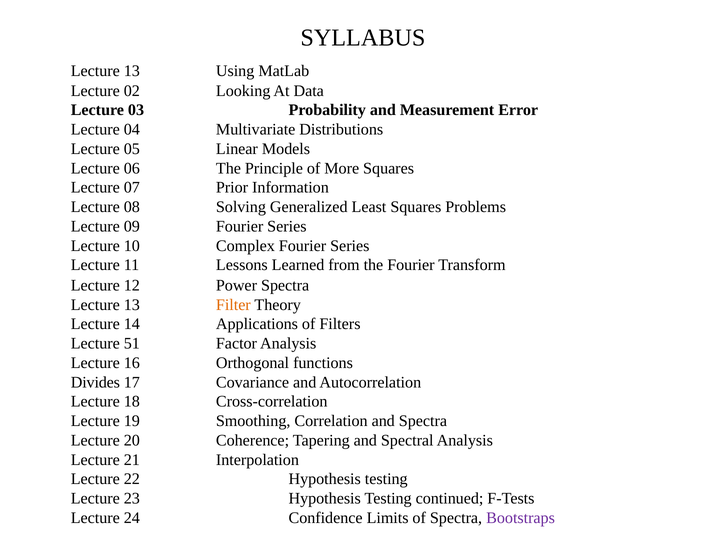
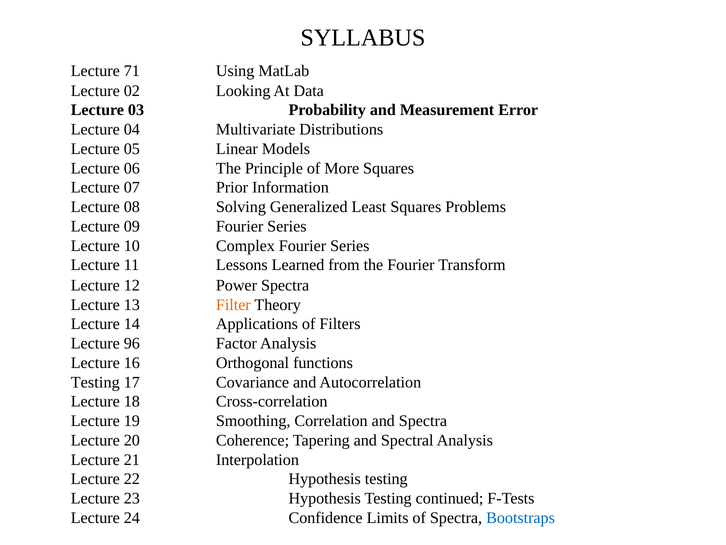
13: 13 -> 71 (132, 71)
51: 51 -> 96 (132, 343)
Divides: Divides -> Testing (95, 382)
Bootstraps colour: purple -> blue (521, 517)
